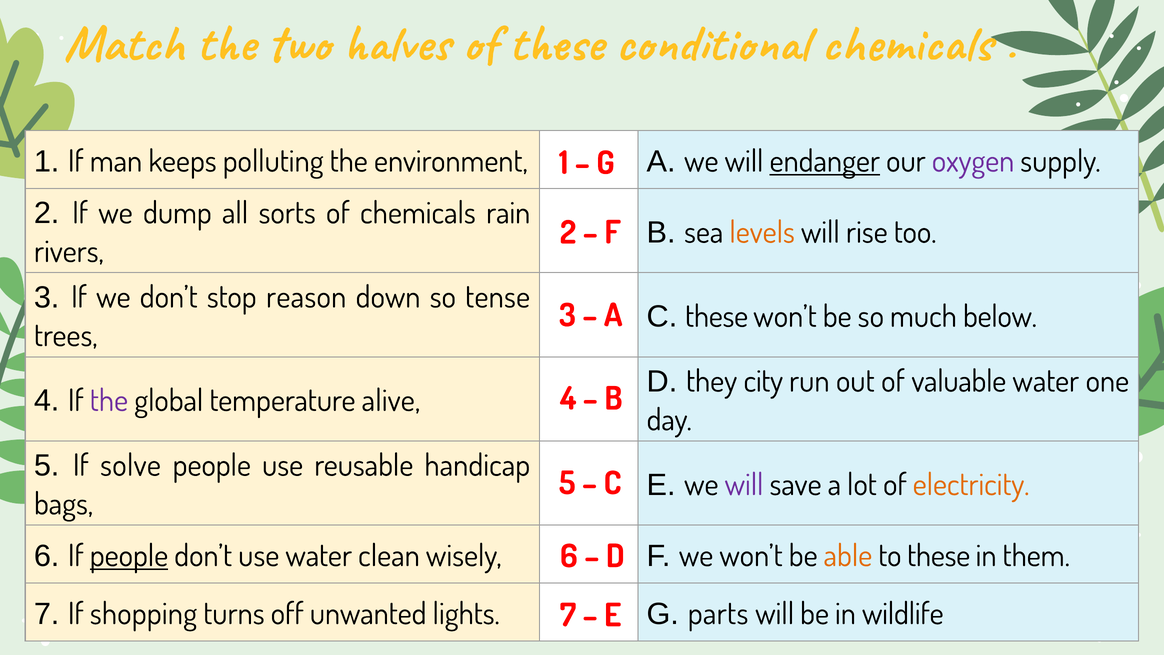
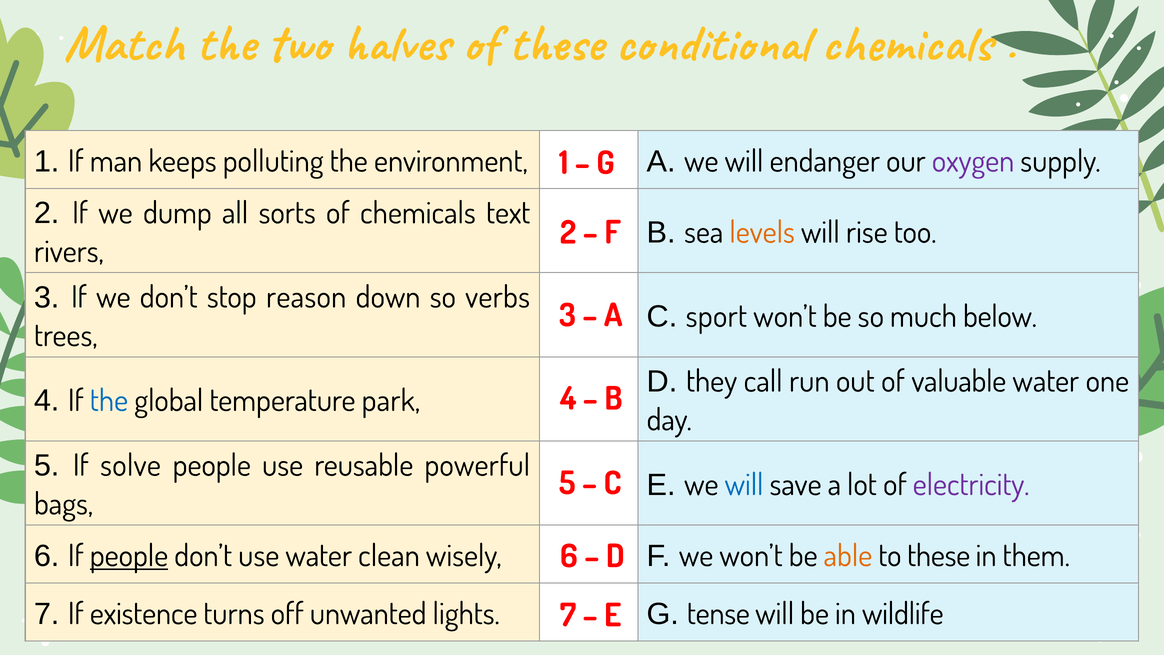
endanger underline: present -> none (825, 161)
rain: rain -> text (508, 213)
tense: tense -> verbs (498, 297)
C these: these -> sport (716, 317)
city: city -> call (763, 381)
the colour: purple -> blue (109, 401)
alive: alive -> park (391, 401)
handicap: handicap -> powerful (477, 465)
will colour: purple -> blue (744, 485)
electricity colour: orange -> purple (971, 485)
shopping: shopping -> existence (144, 614)
parts: parts -> tense (718, 614)
